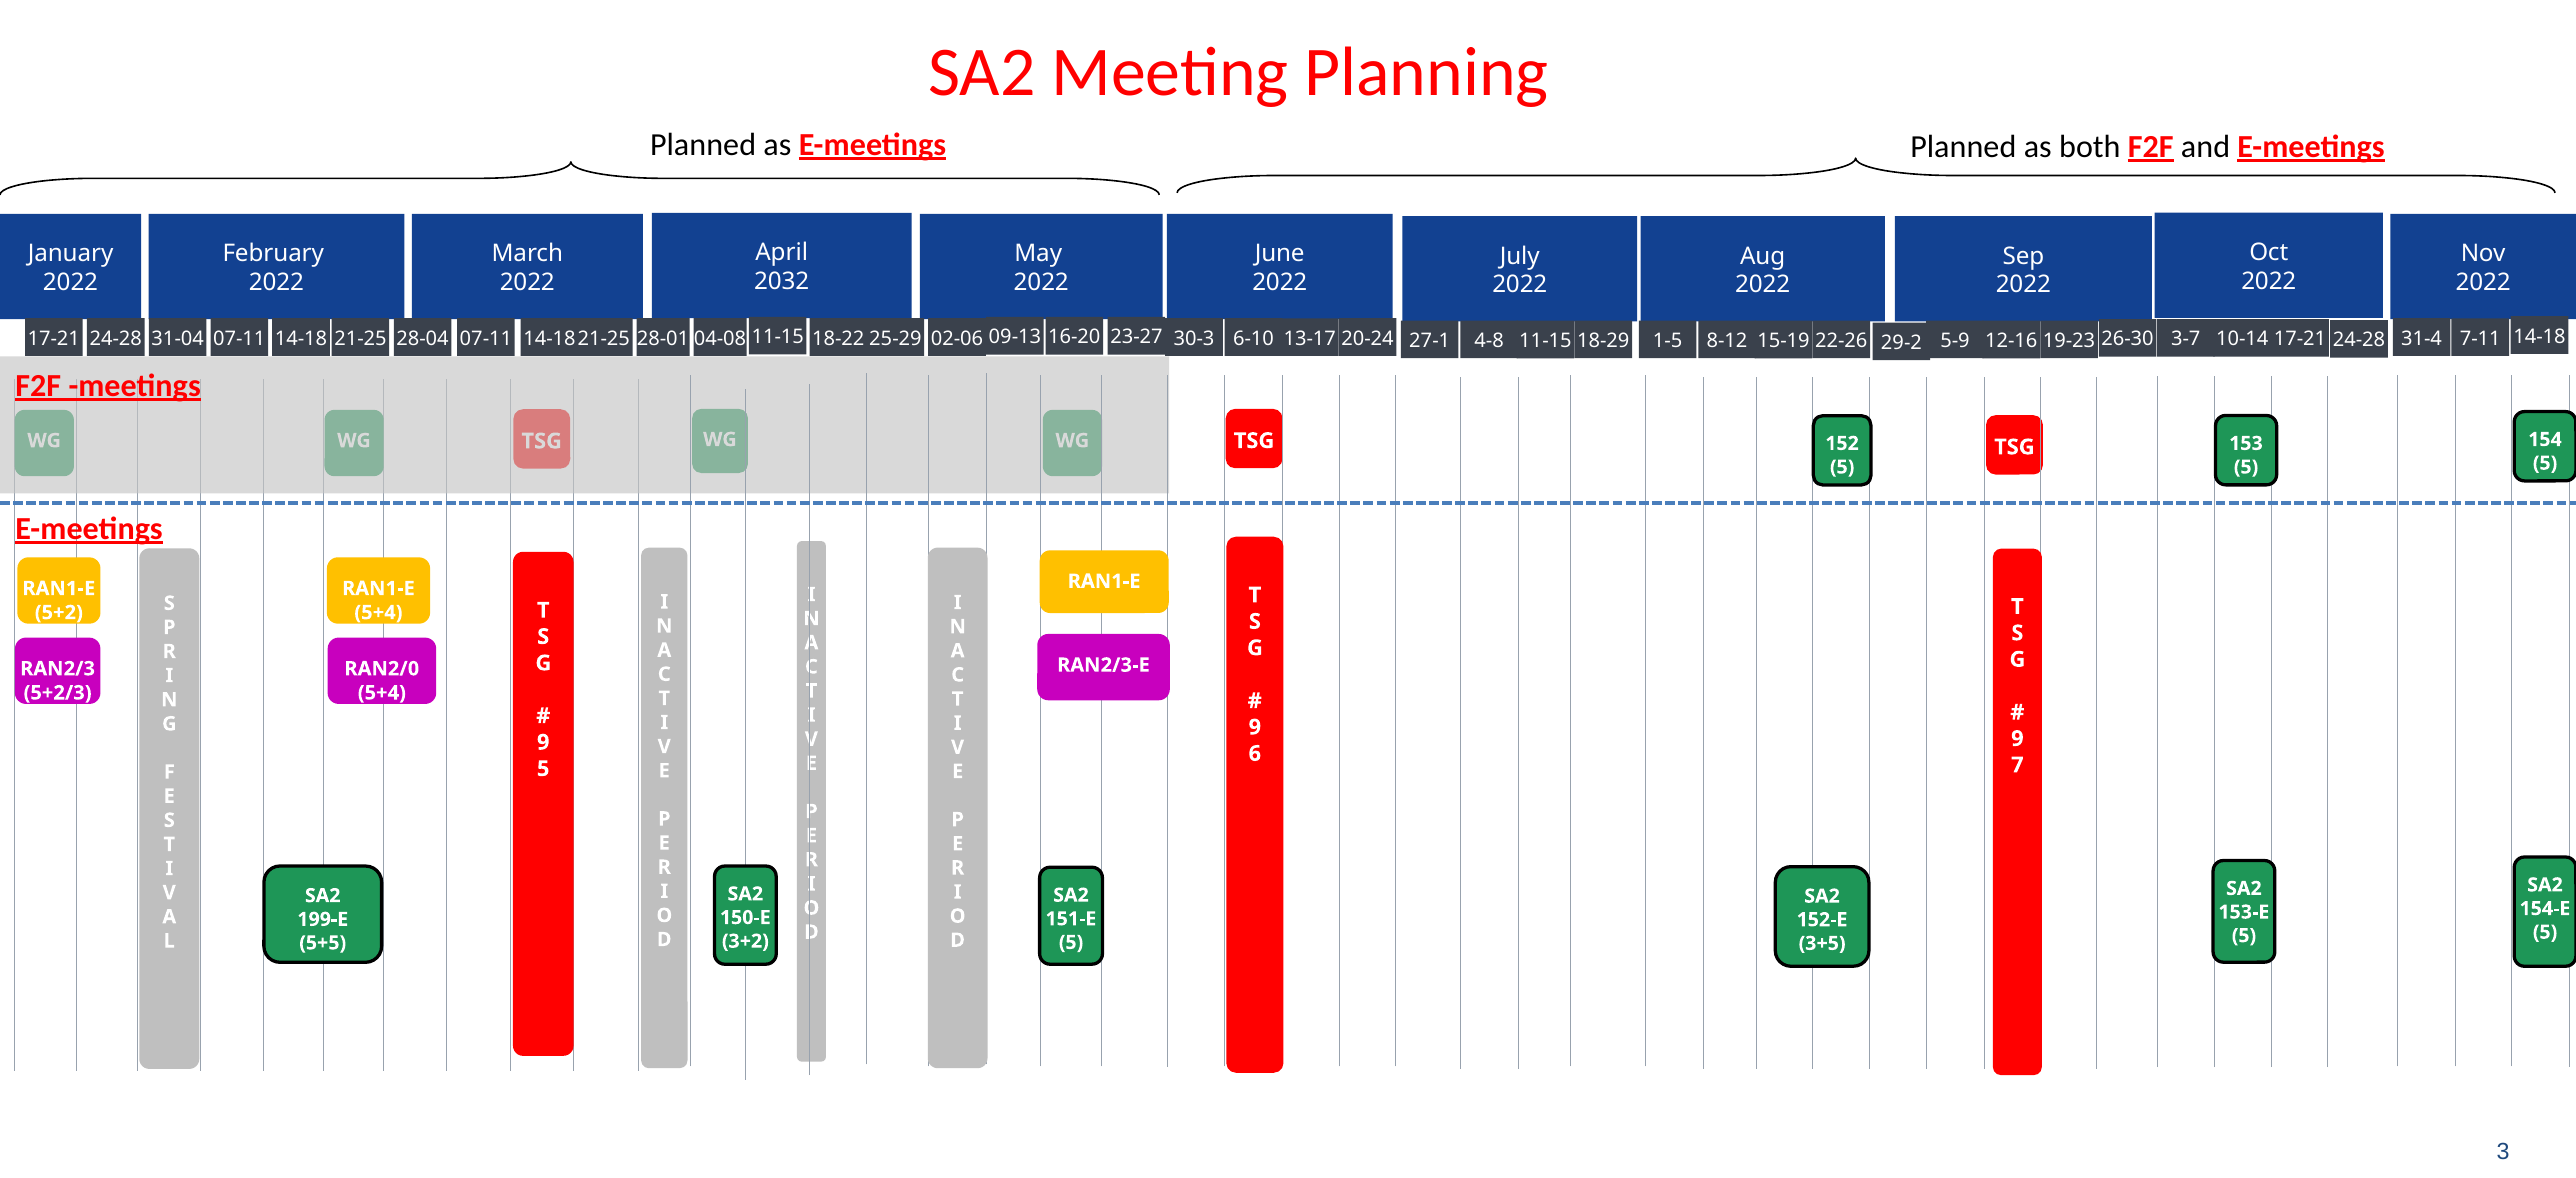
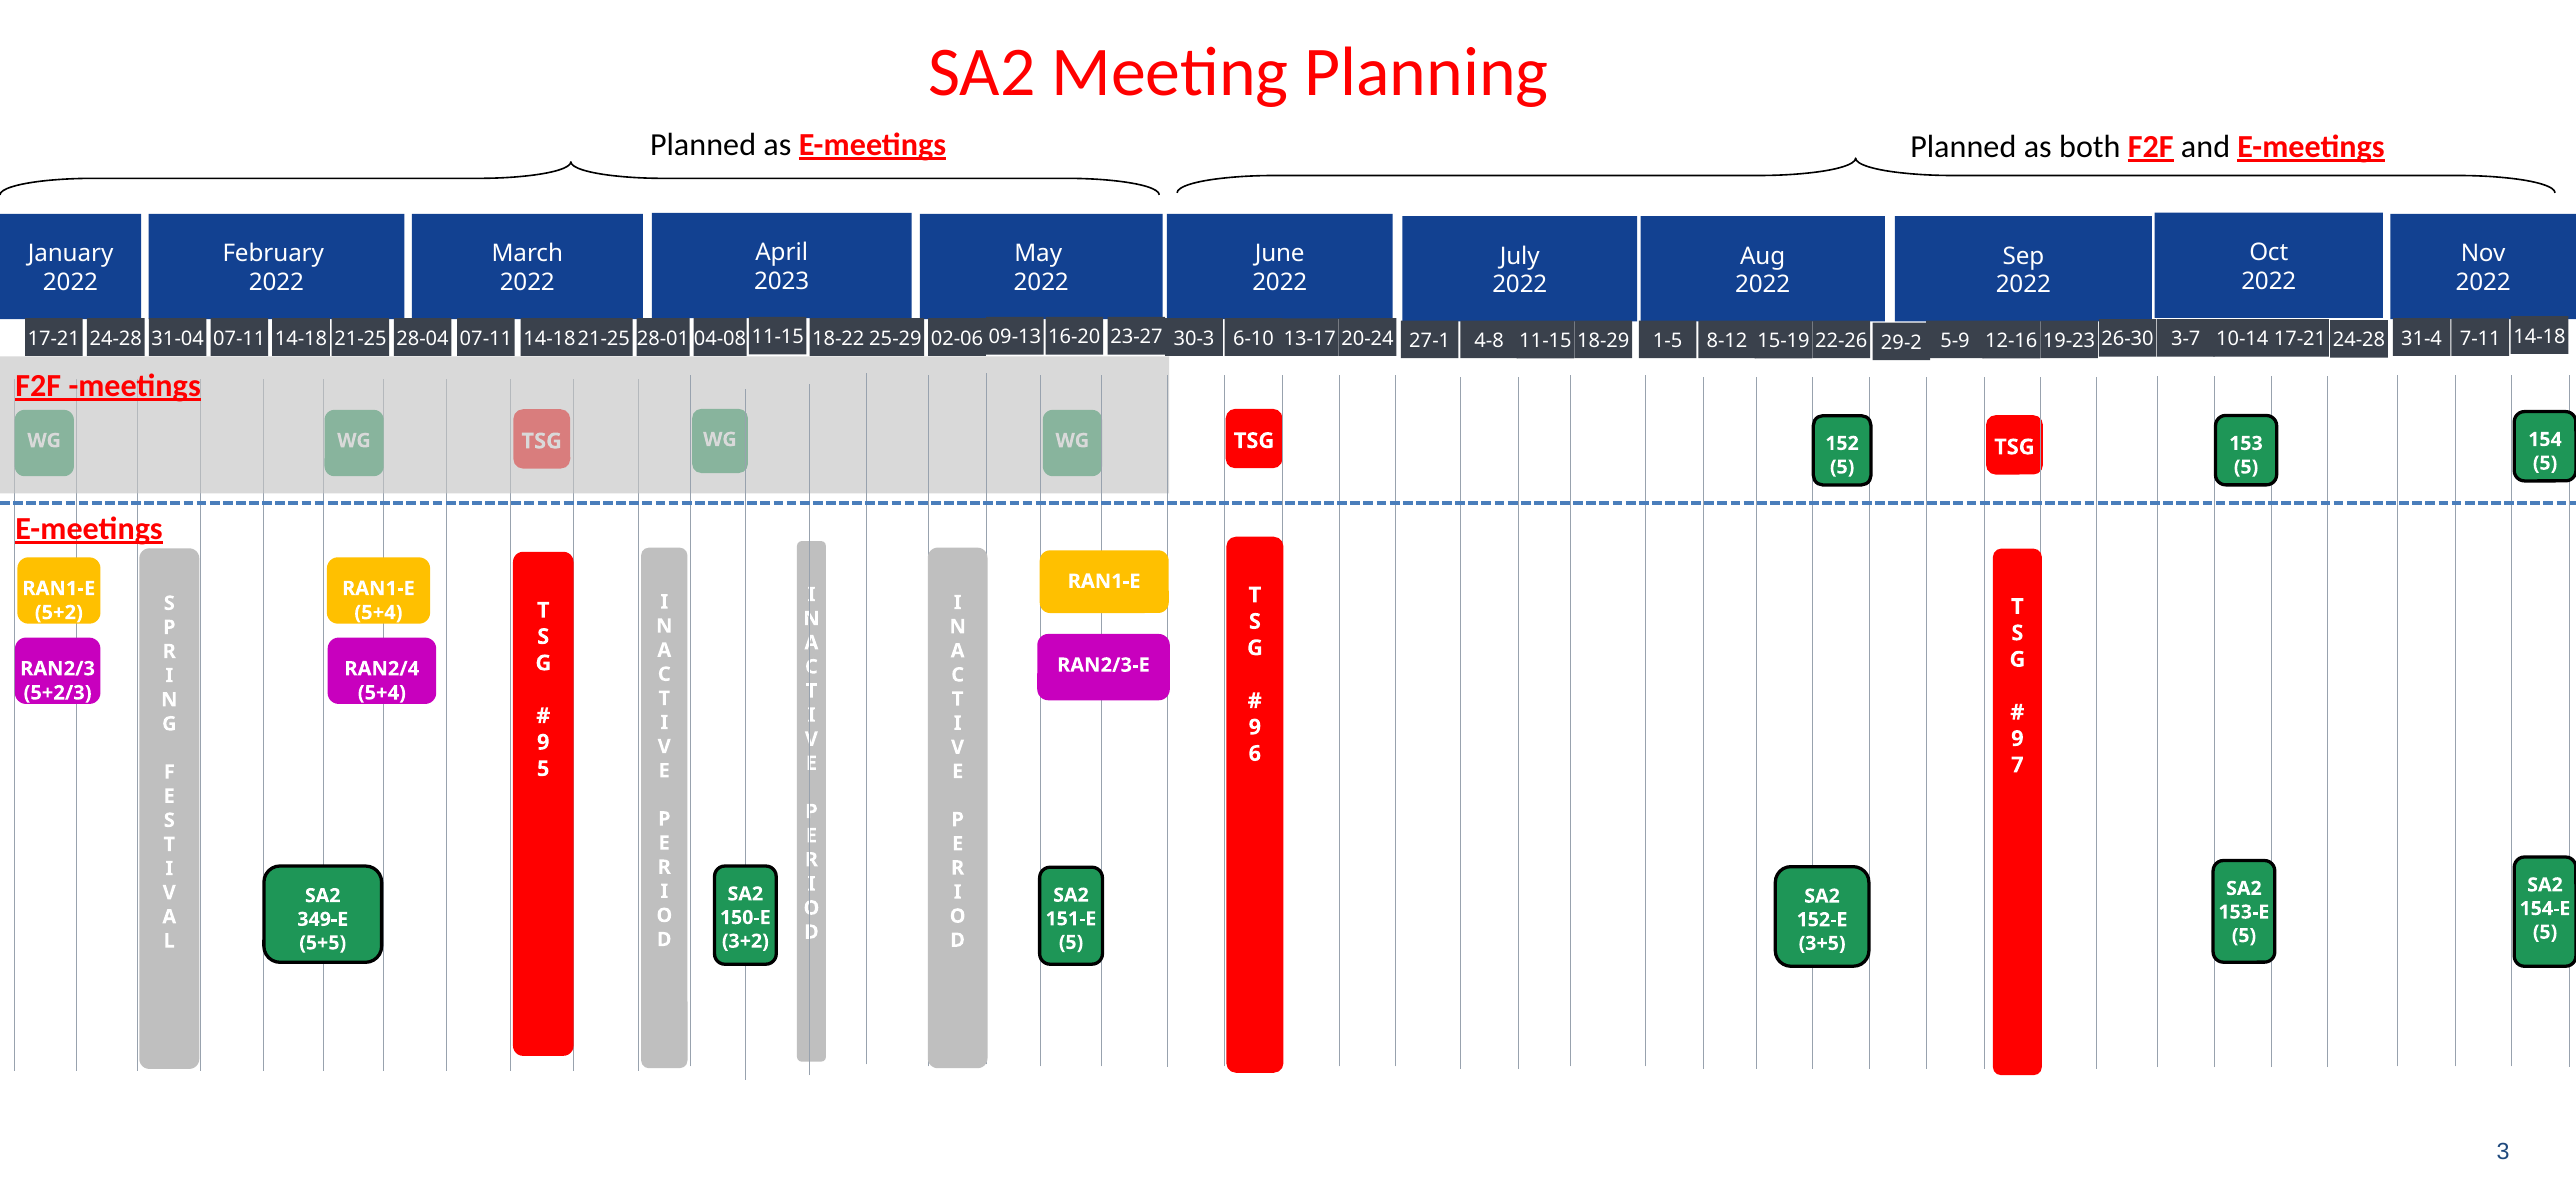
2032: 2032 -> 2023 (782, 282)
RAN2/0: RAN2/0 -> RAN2/4 (382, 669)
199-E: 199-E -> 349-E (323, 919)
